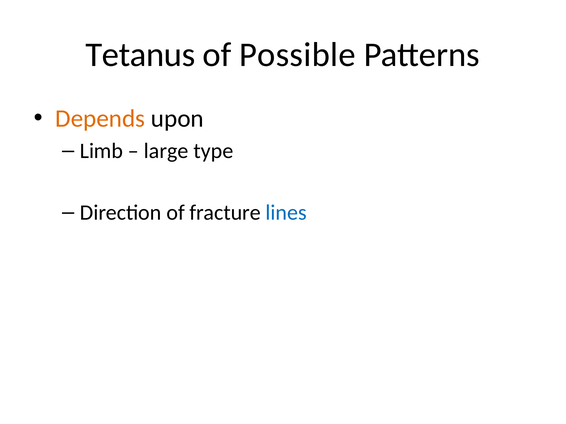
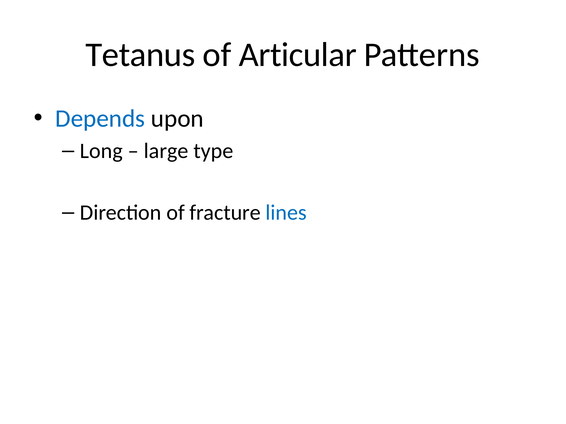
Possible: Possible -> Articular (298, 55)
Depends colour: orange -> blue (100, 119)
Limb: Limb -> Long (101, 151)
